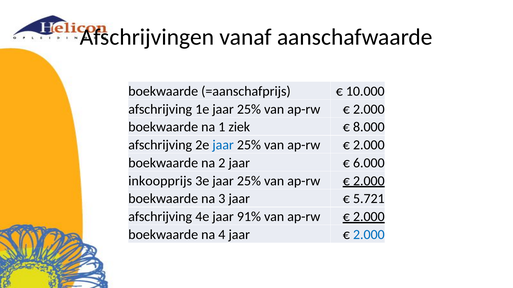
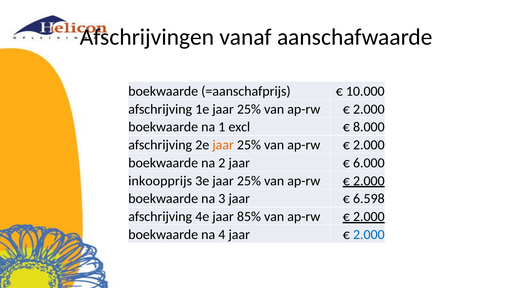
ziek: ziek -> excl (239, 127)
jaar colour: blue -> orange (223, 145)
5.721: 5.721 -> 6.598 (369, 199)
91%: 91% -> 85% (249, 217)
